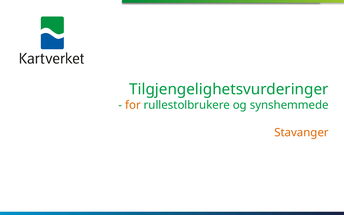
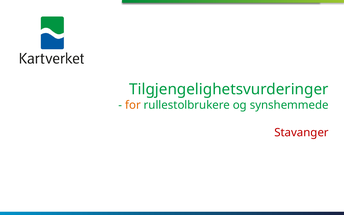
Stavanger colour: orange -> red (302, 133)
